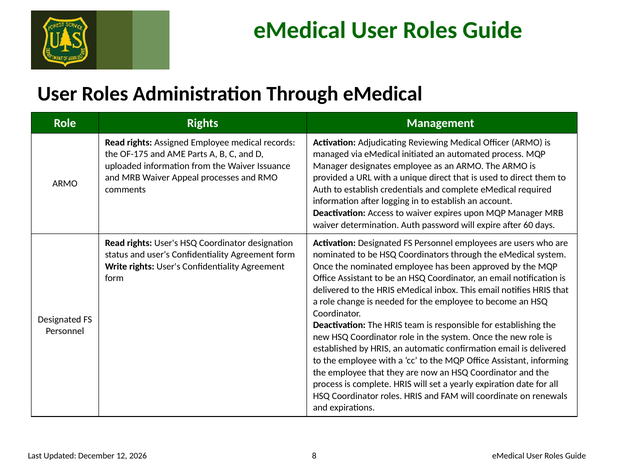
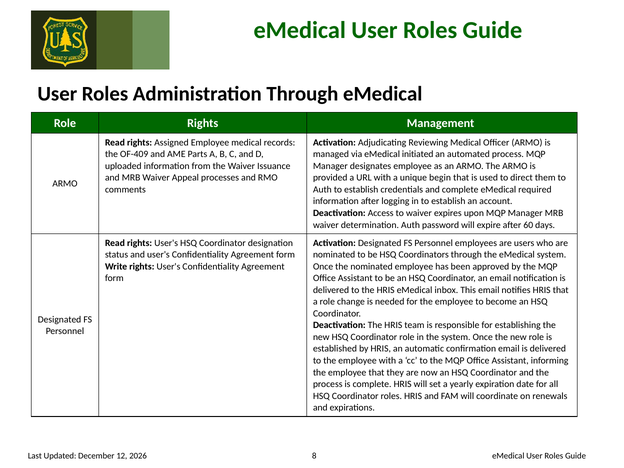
OF-175: OF-175 -> OF-409 (134, 154)
unique direct: direct -> begin (440, 178)
